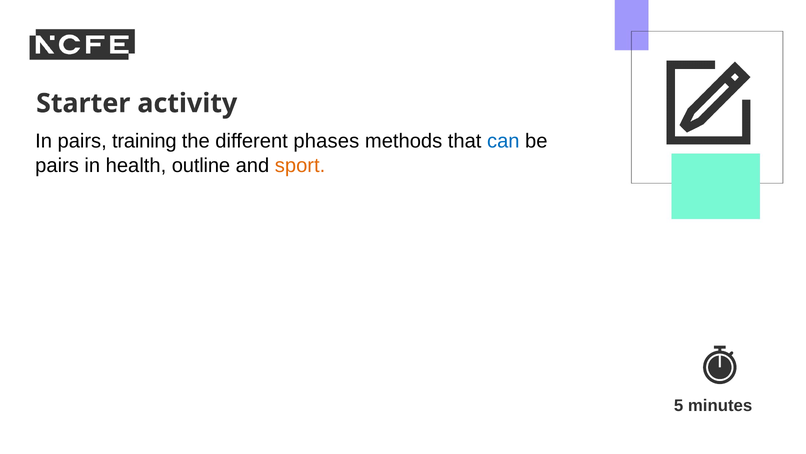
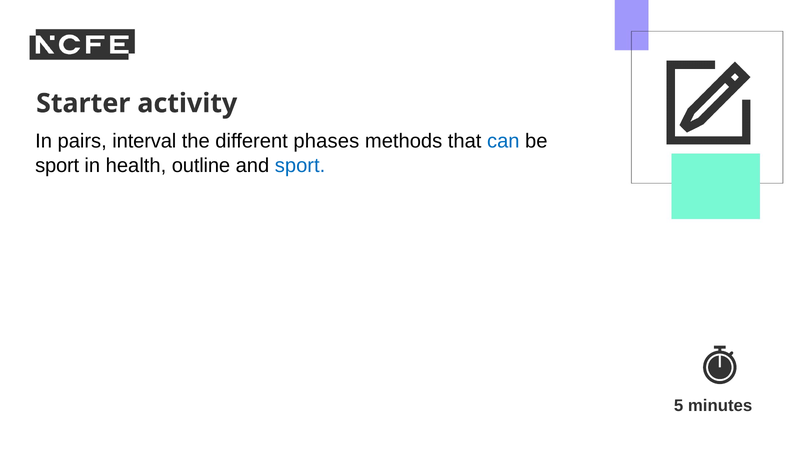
training: training -> interval (144, 141)
pairs: pairs -> sport (57, 165)
sport colour: orange -> blue (300, 165)
